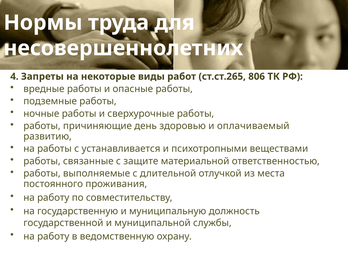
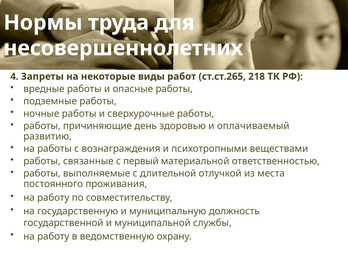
806: 806 -> 218 (257, 77)
устанавливается: устанавливается -> вознаграждения (121, 149)
защите: защите -> первый (141, 161)
